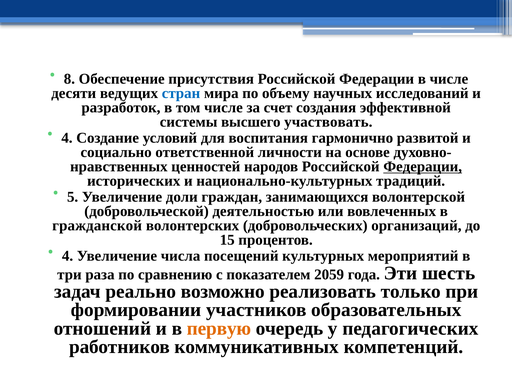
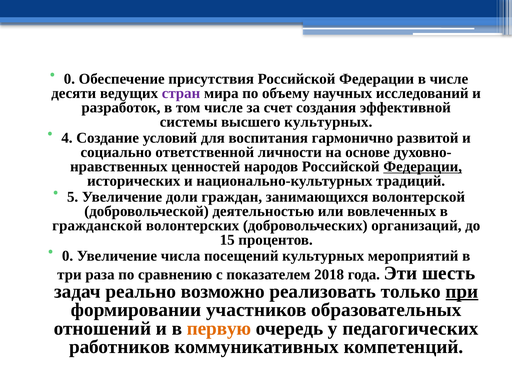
8: 8 -> 0 (69, 79)
стран colour: blue -> purple (181, 93)
высшего участвовать: участвовать -> культурных (328, 122)
4: 4 -> 0 (68, 256)
2059: 2059 -> 2018 (329, 274)
при underline: none -> present (462, 291)
